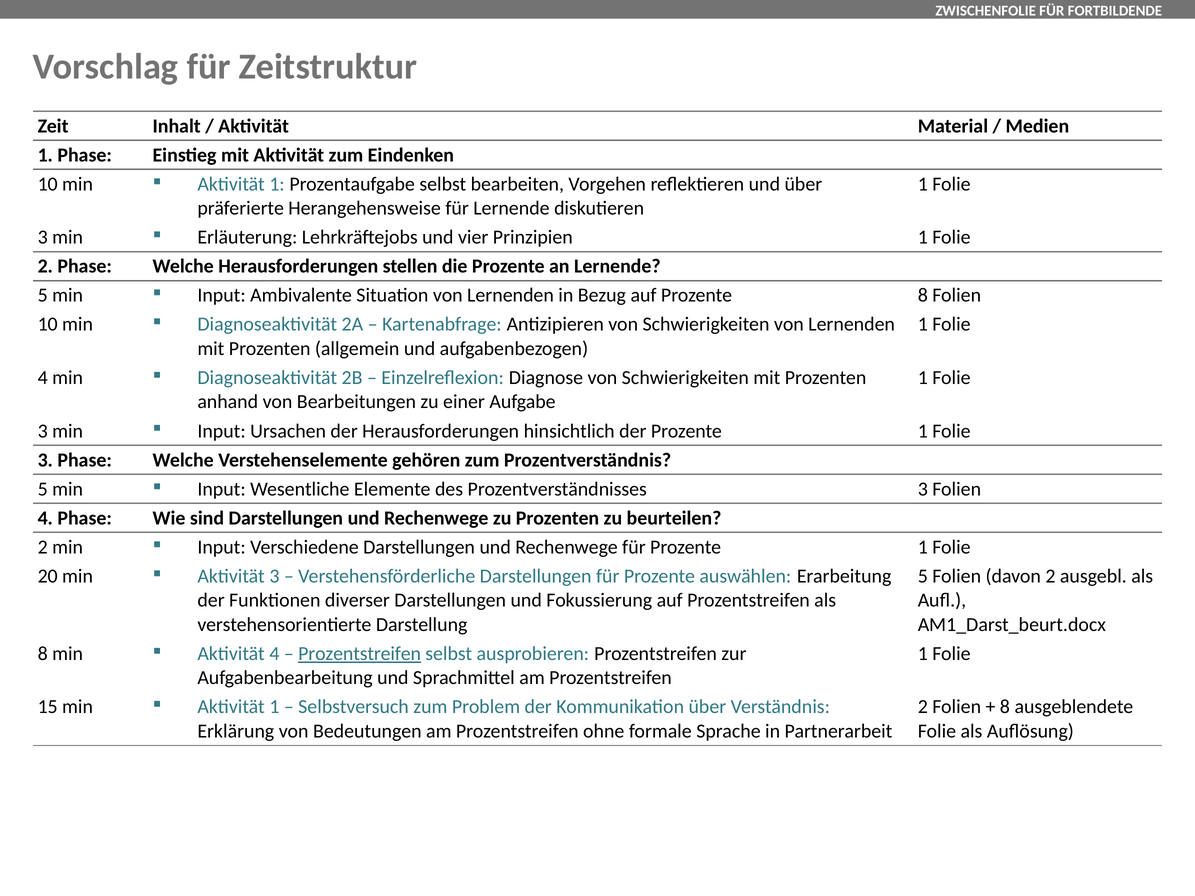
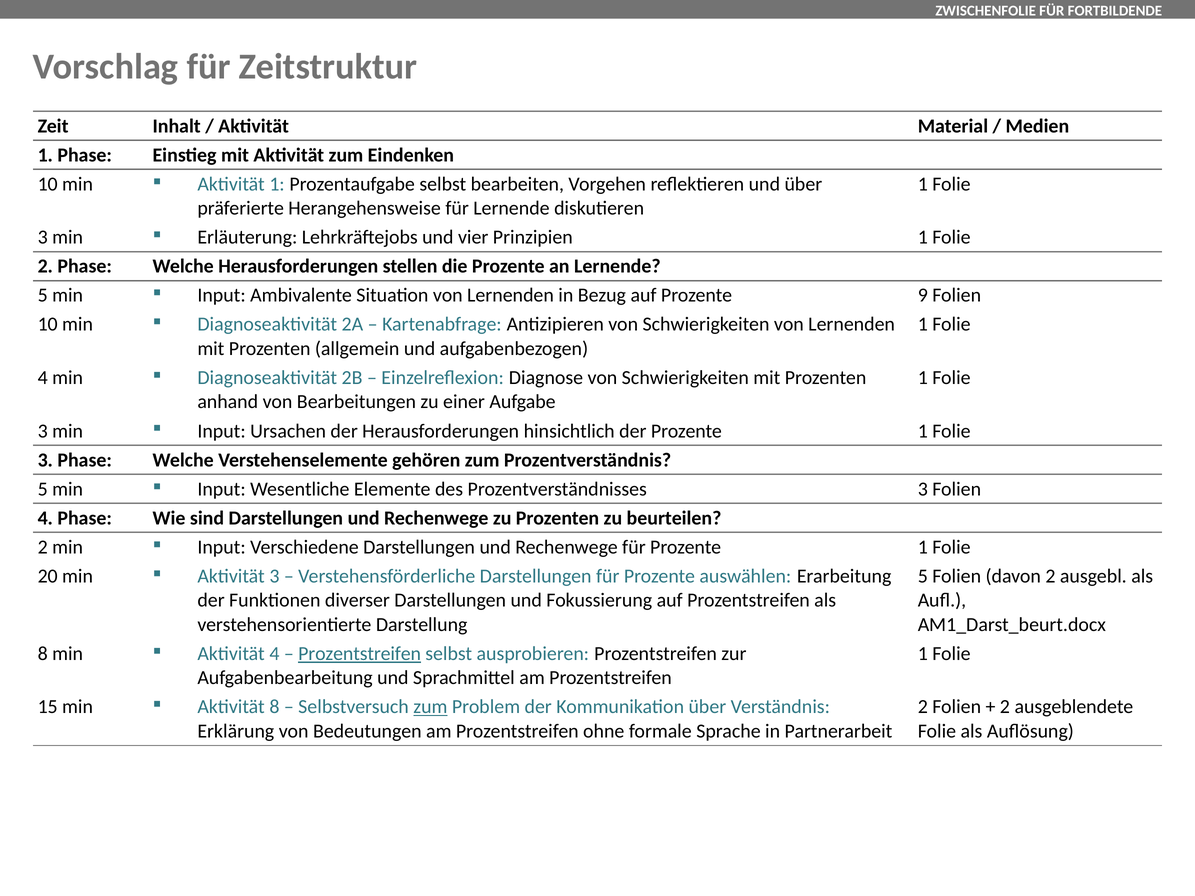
Prozente 8: 8 -> 9 (923, 295)
1: 1 -> 8 (274, 707)
zum underline: none -> present (430, 707)
8: 8 -> 2 (1005, 707)
